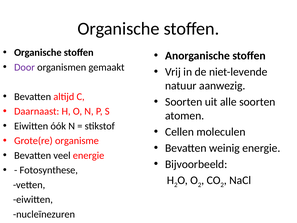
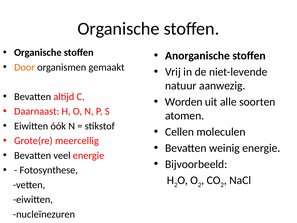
Door colour: purple -> orange (24, 67)
Soorten: Soorten -> Worden (184, 102)
organisme: organisme -> meercellig (77, 141)
